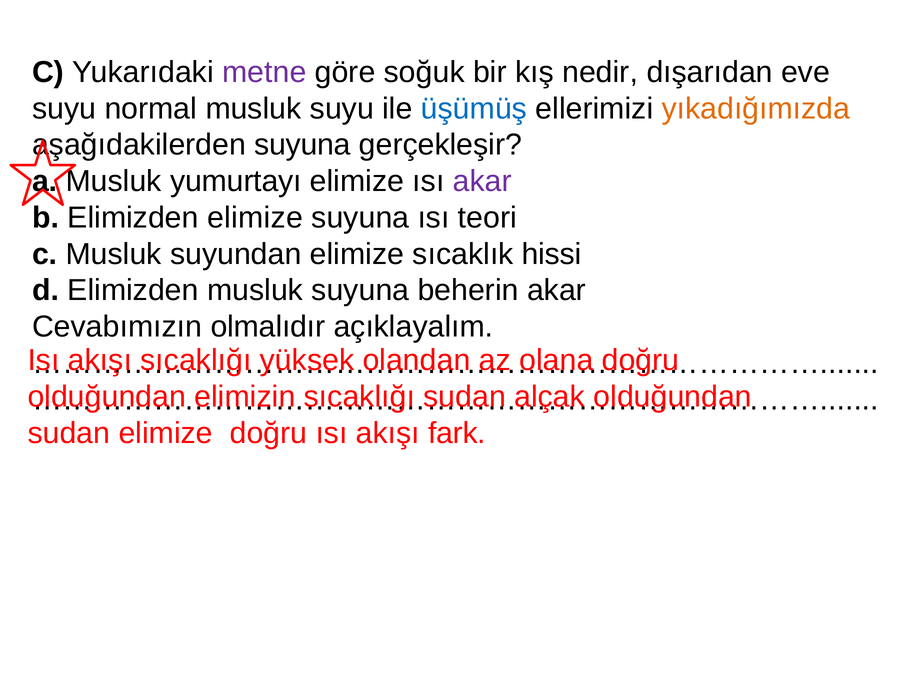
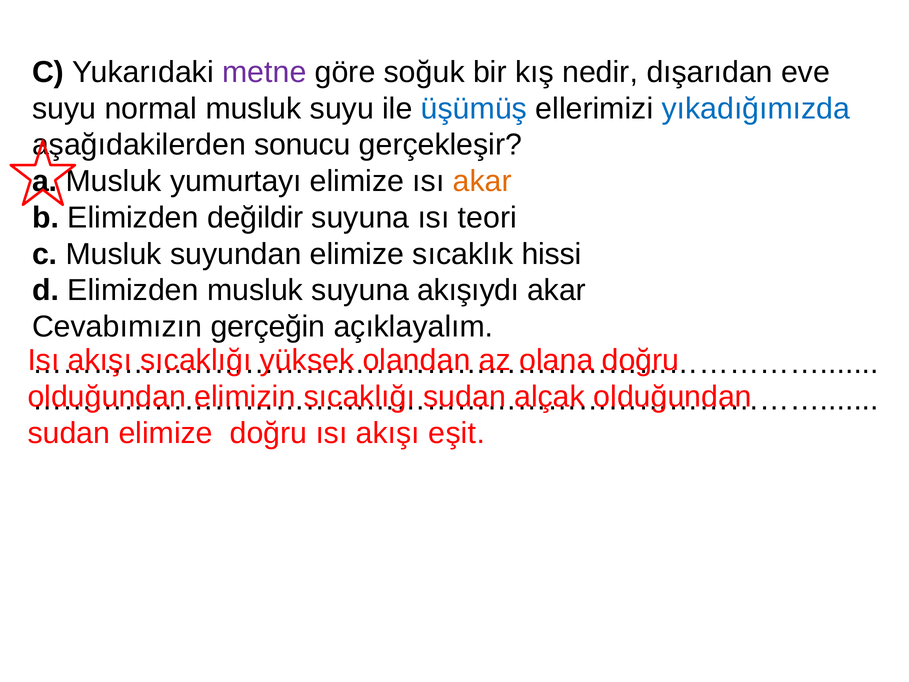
yıkadığımızda colour: orange -> blue (756, 108)
aşağıdakilerden suyuna: suyuna -> sonucu (303, 145)
akar colour: purple -> orange (482, 181)
Elimizden elimize: elimize -> değildir (255, 218)
beherin: beherin -> akışıydı (468, 290)
olmalıdır: olmalıdır -> gerçeğin (268, 327)
fark: fark -> eşit (457, 433)
